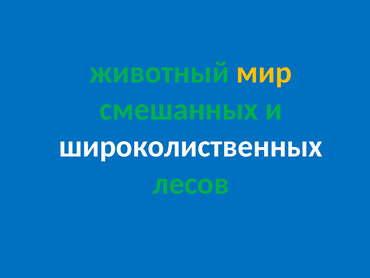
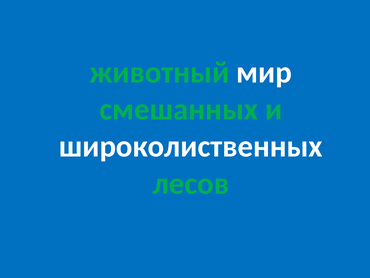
мир colour: yellow -> white (264, 72)
